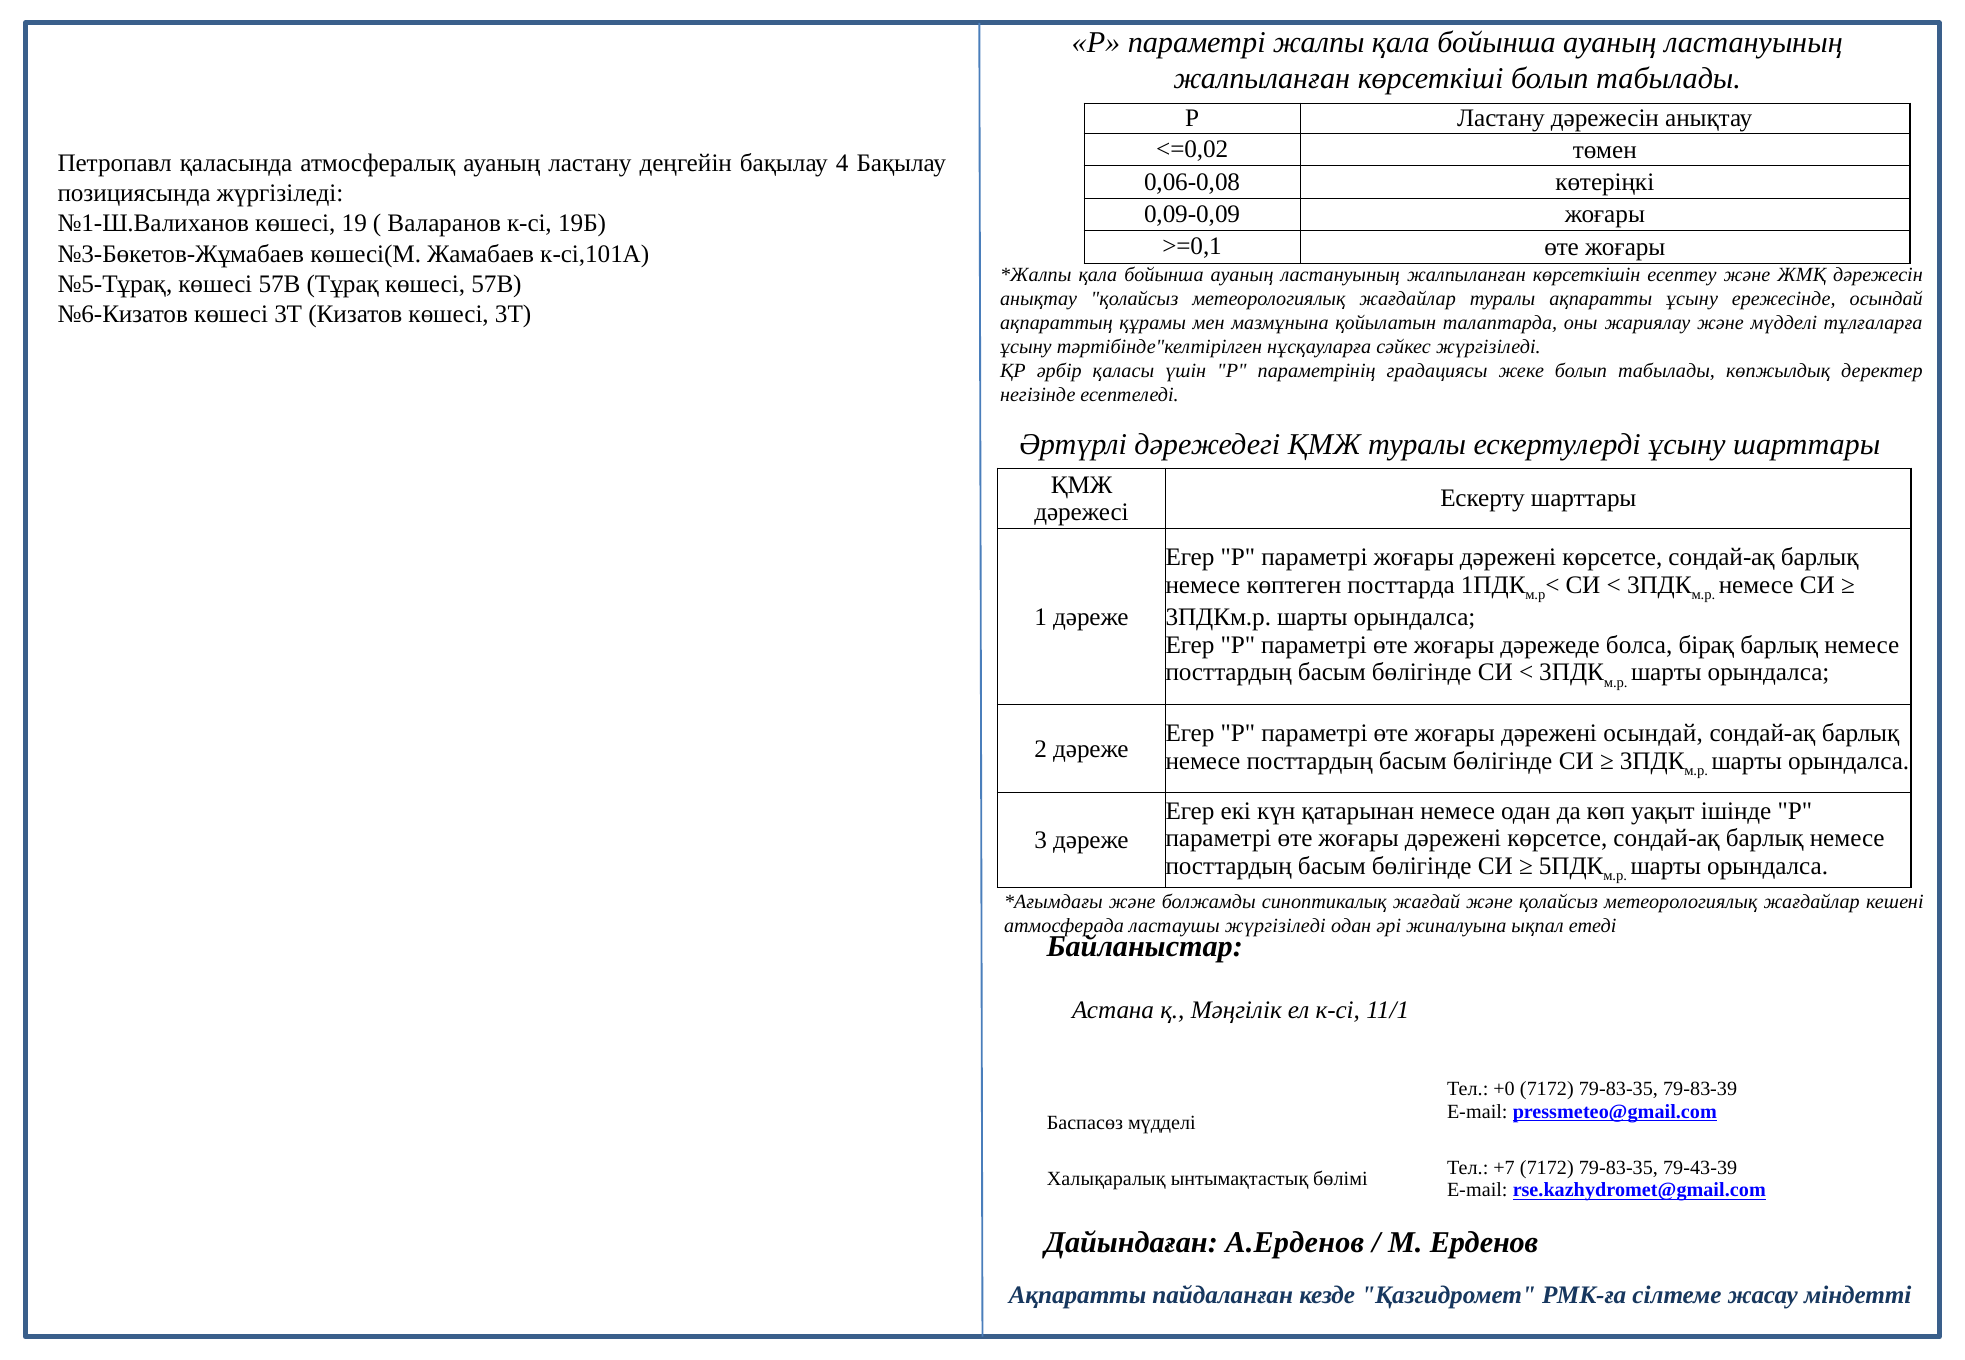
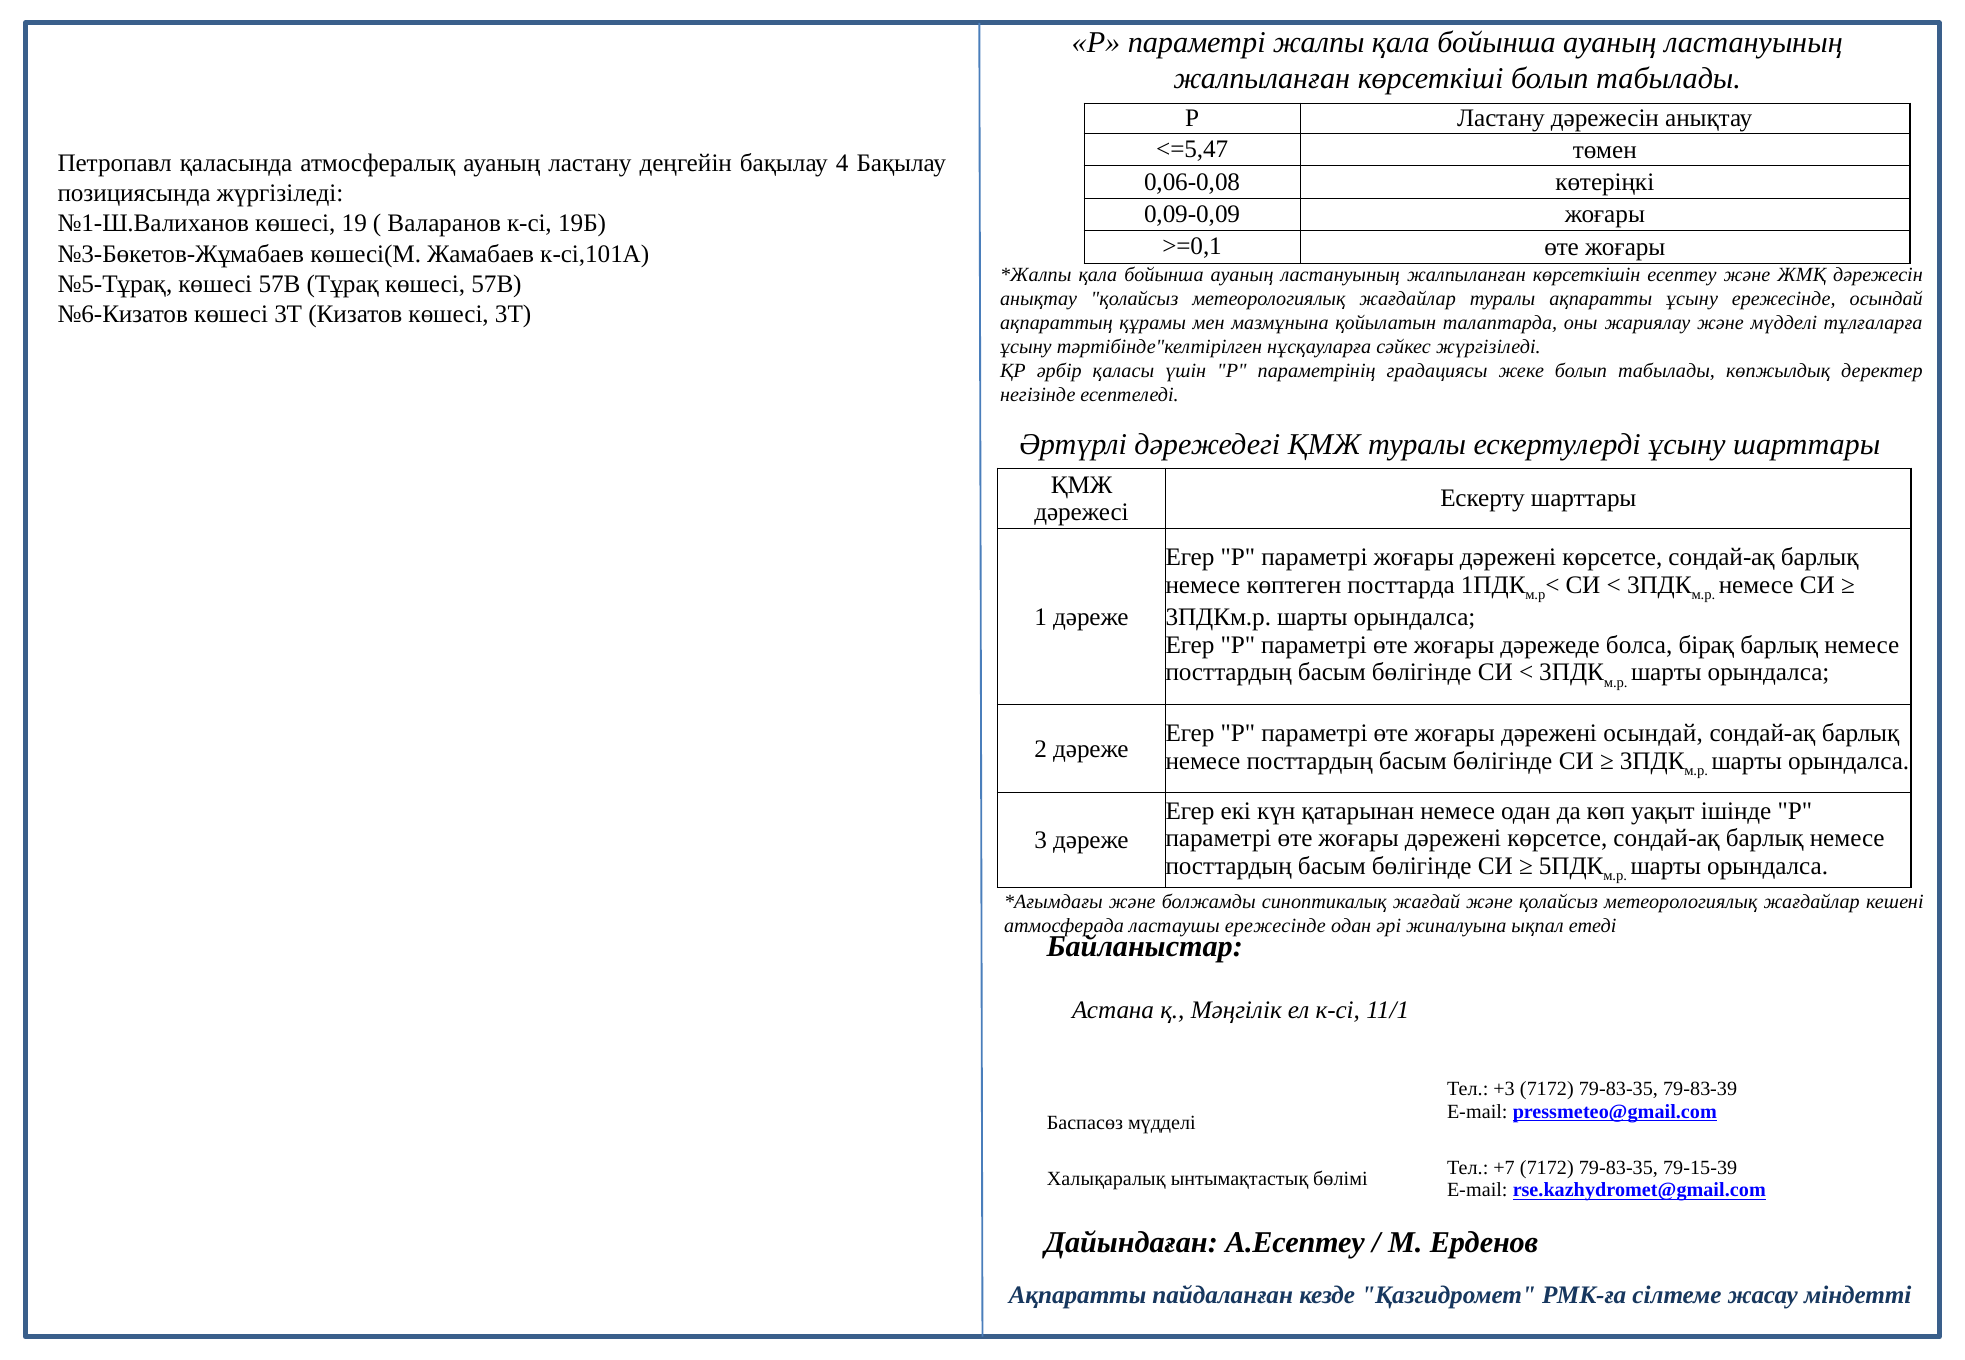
<=0,02: <=0,02 -> <=5,47 (1192, 149)
ластаушы жүргізіледі: жүргізіледі -> ережесінде (1275, 926)
+0: +0 -> +3 (1504, 1090)
79-43-39: 79-43-39 -> 79-15-39 (1700, 1168)
А.Ерденов: А.Ерденов -> А.Есептеу (1295, 1243)
